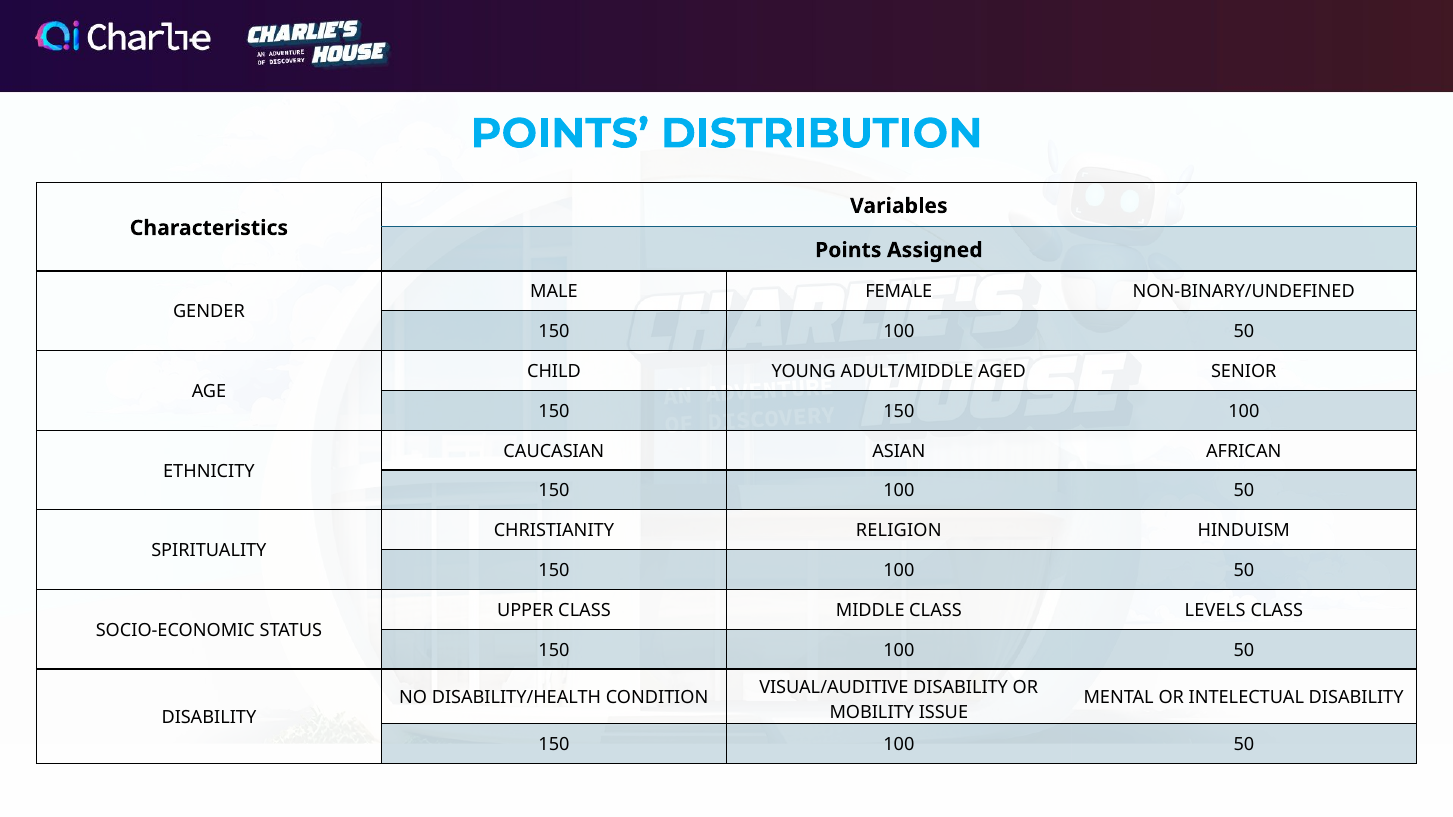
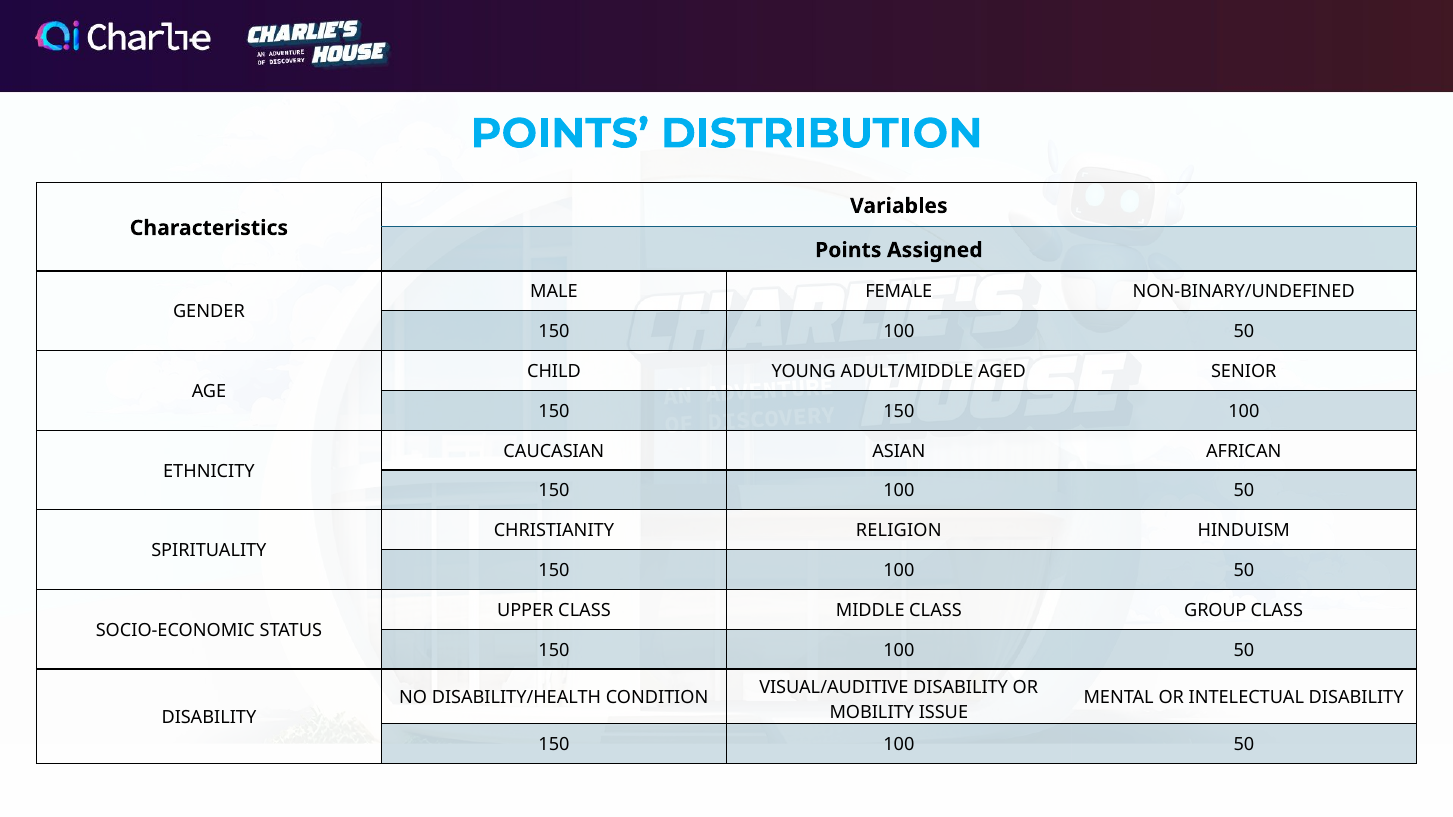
LEVELS: LEVELS -> GROUP (1215, 611)
